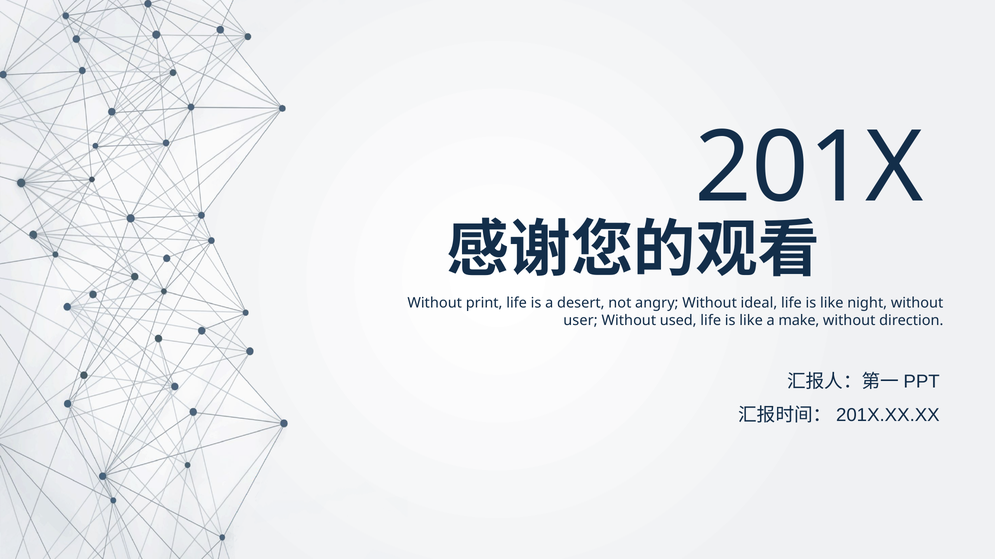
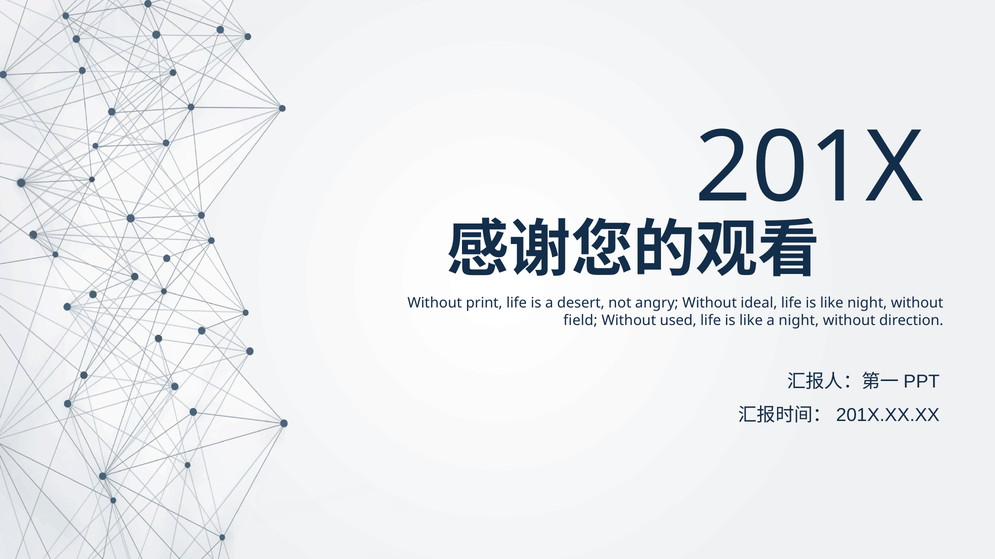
user: user -> field (580, 321)
a make: make -> night (799, 321)
